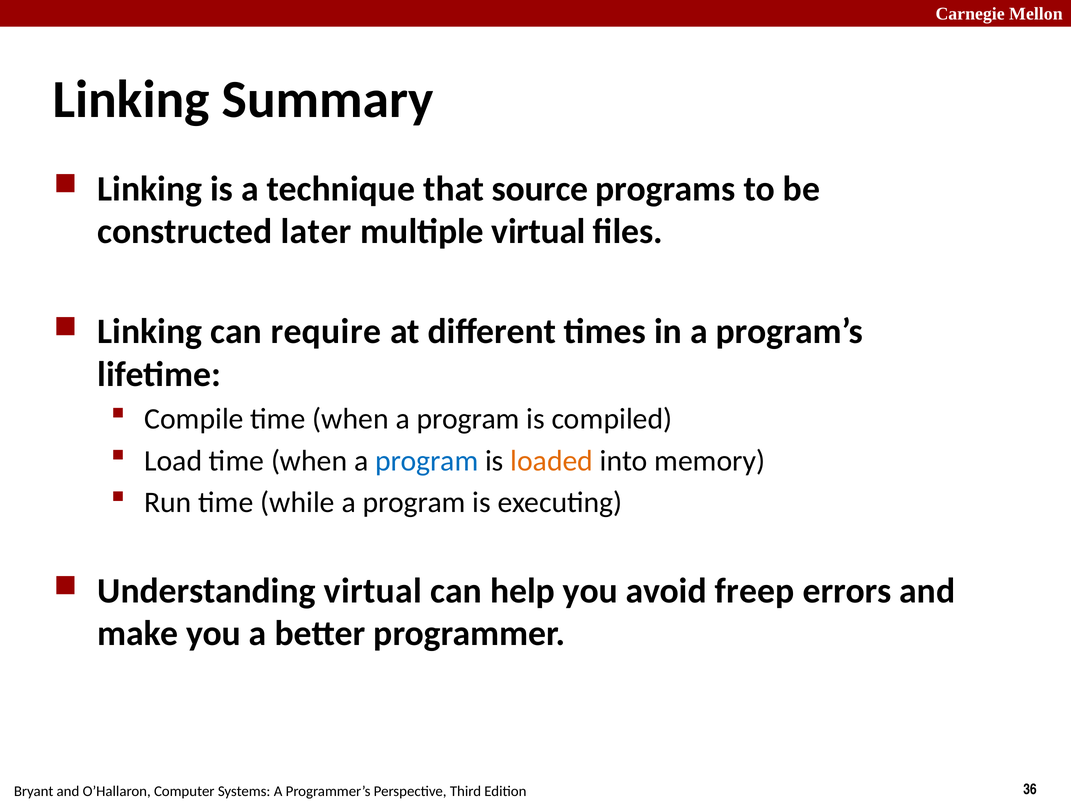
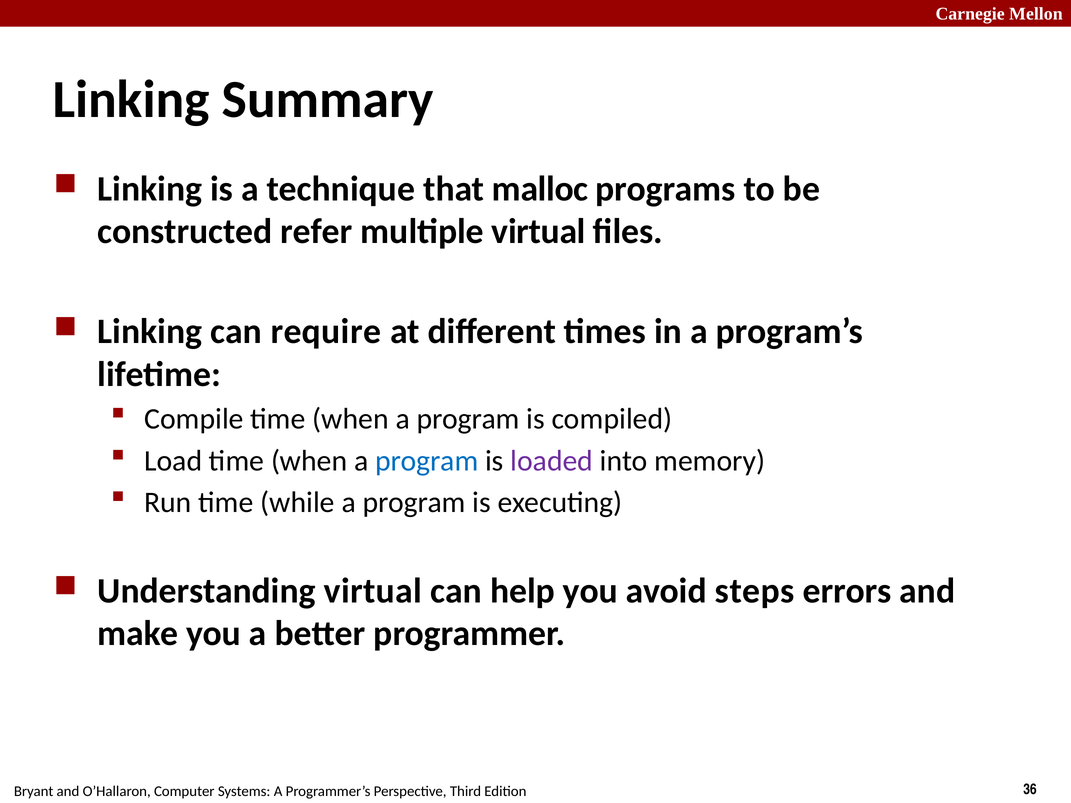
source: source -> malloc (540, 189)
later: later -> refer (316, 232)
loaded colour: orange -> purple (552, 461)
freep: freep -> steps (755, 591)
